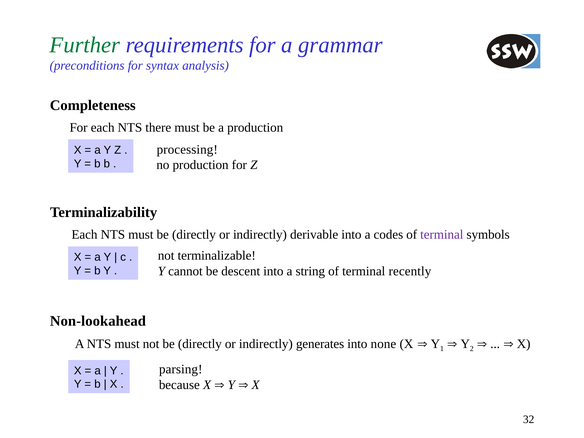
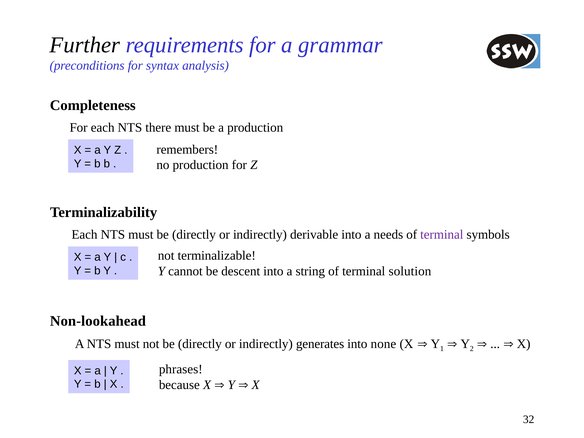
Further colour: green -> black (85, 45)
processing: processing -> remembers (187, 149)
codes: codes -> needs (388, 235)
recently: recently -> solution (410, 271)
parsing: parsing -> phrases (181, 369)
